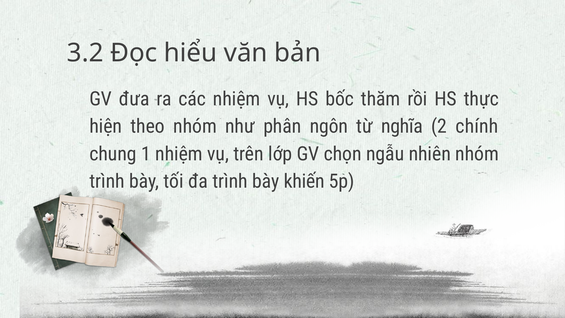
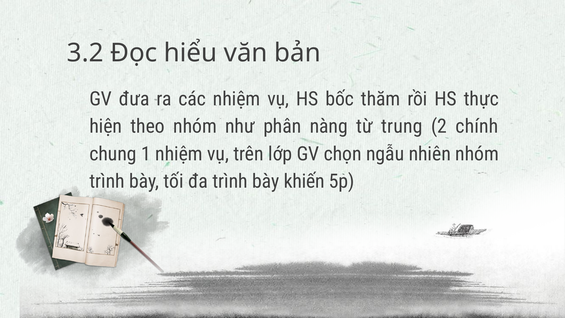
ngôn: ngôn -> nàng (329, 126)
nghĩa: nghĩa -> trung (402, 126)
